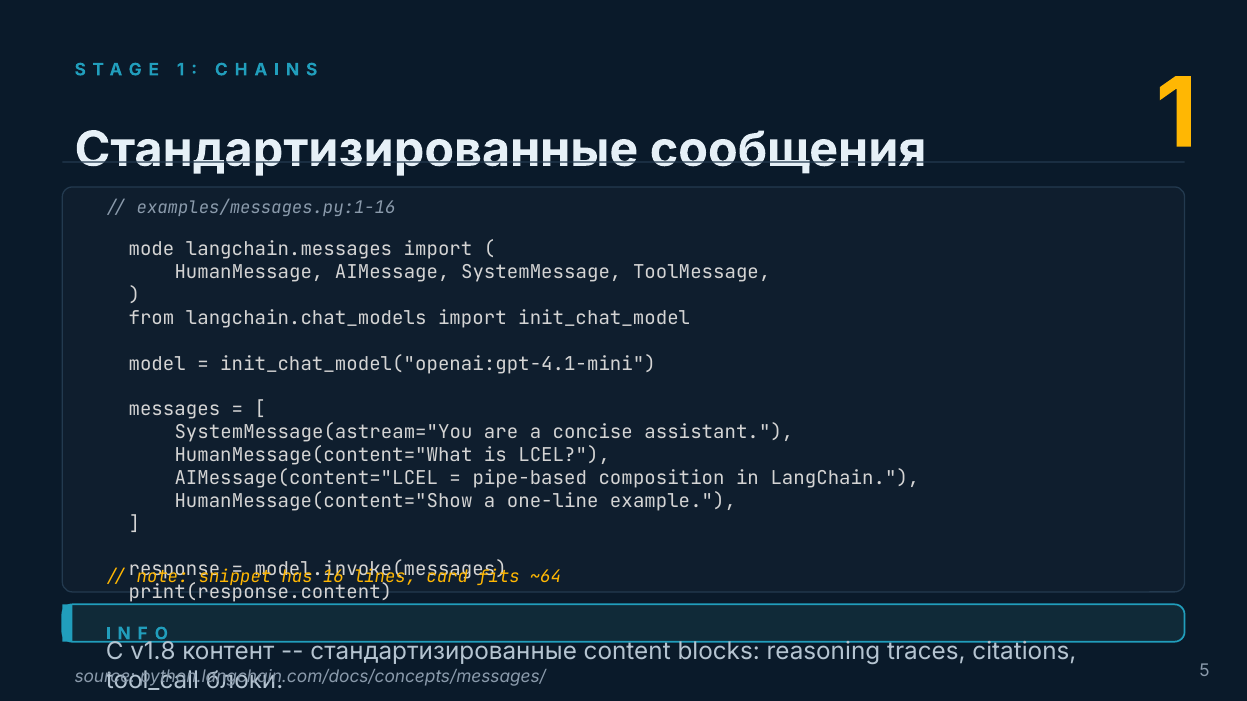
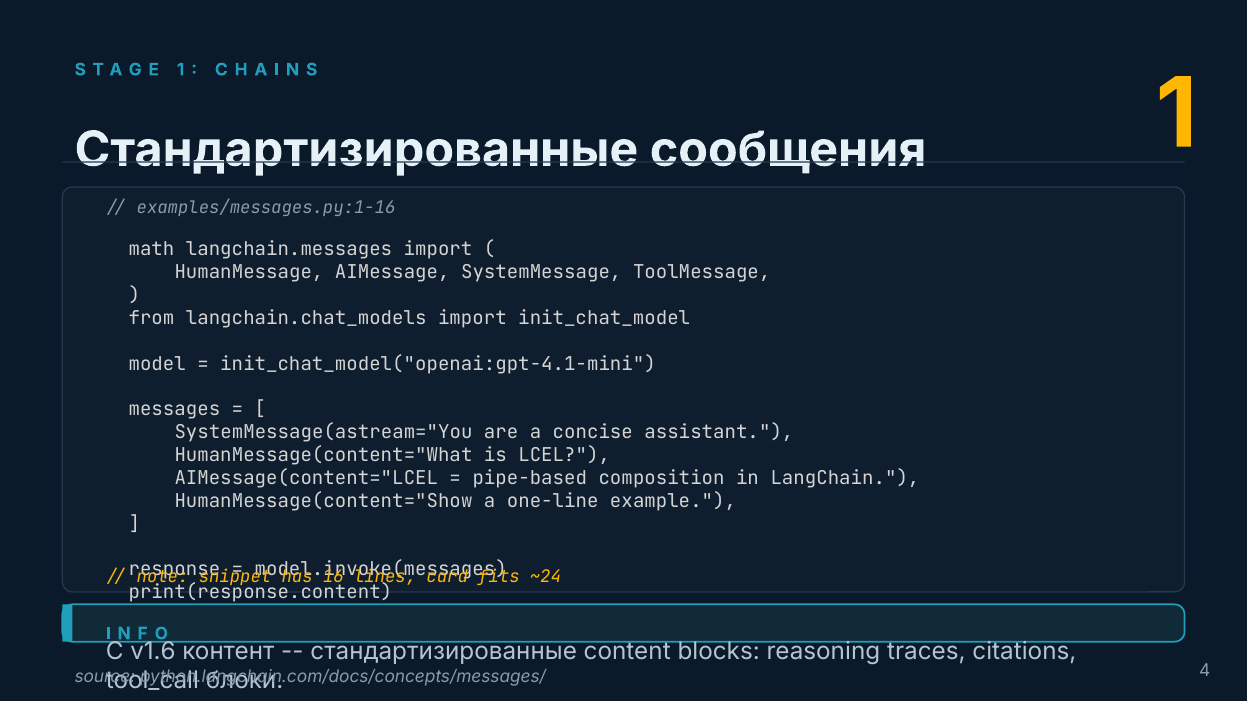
mode: mode -> math (151, 250)
~64: ~64 -> ~24 (545, 577)
v1.8: v1.8 -> v1.6 (153, 652)
5: 5 -> 4 (1205, 671)
